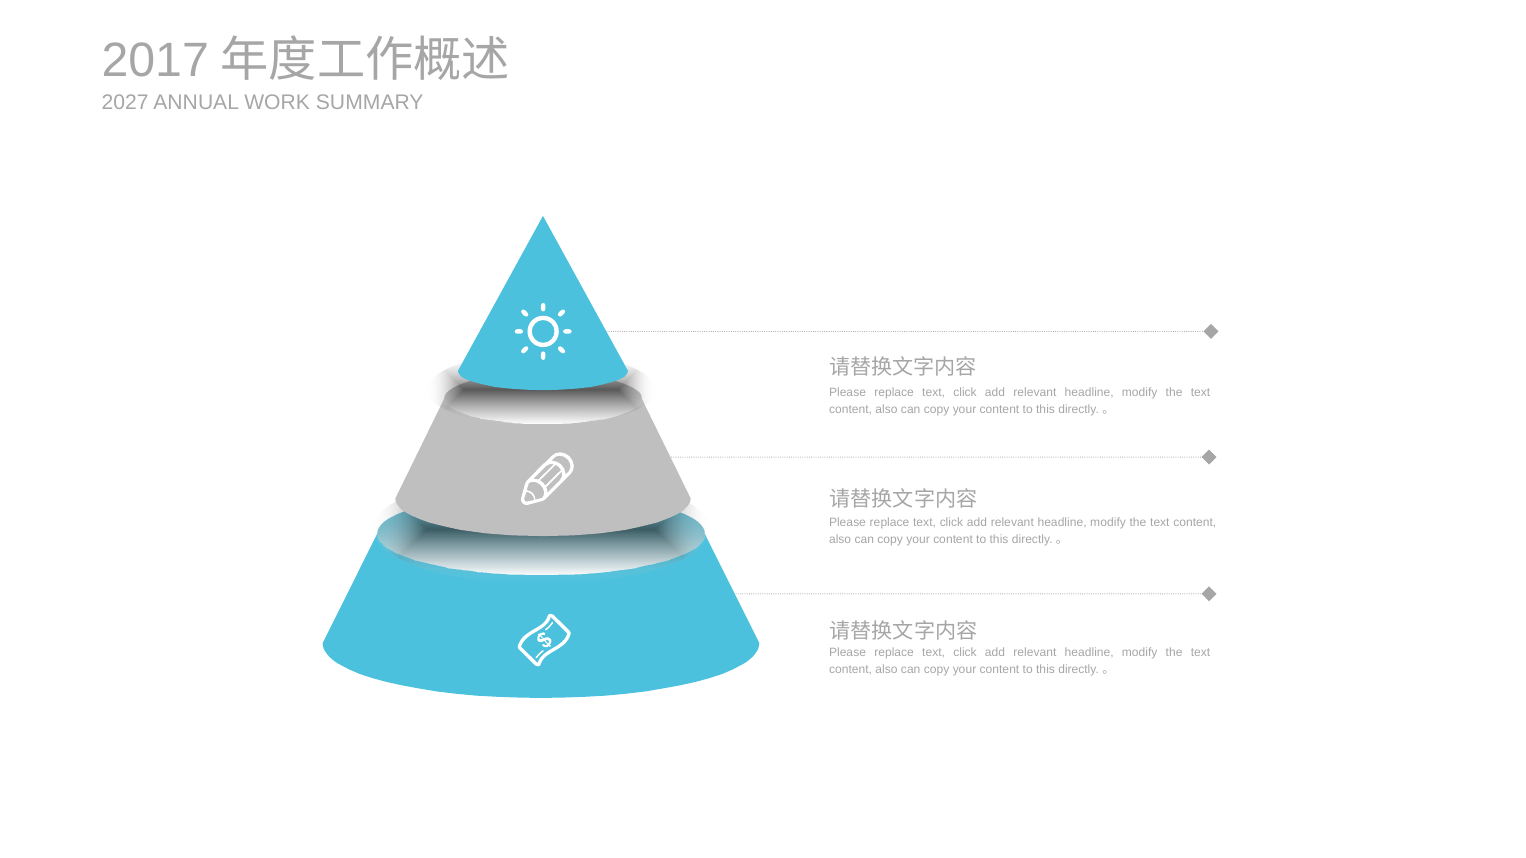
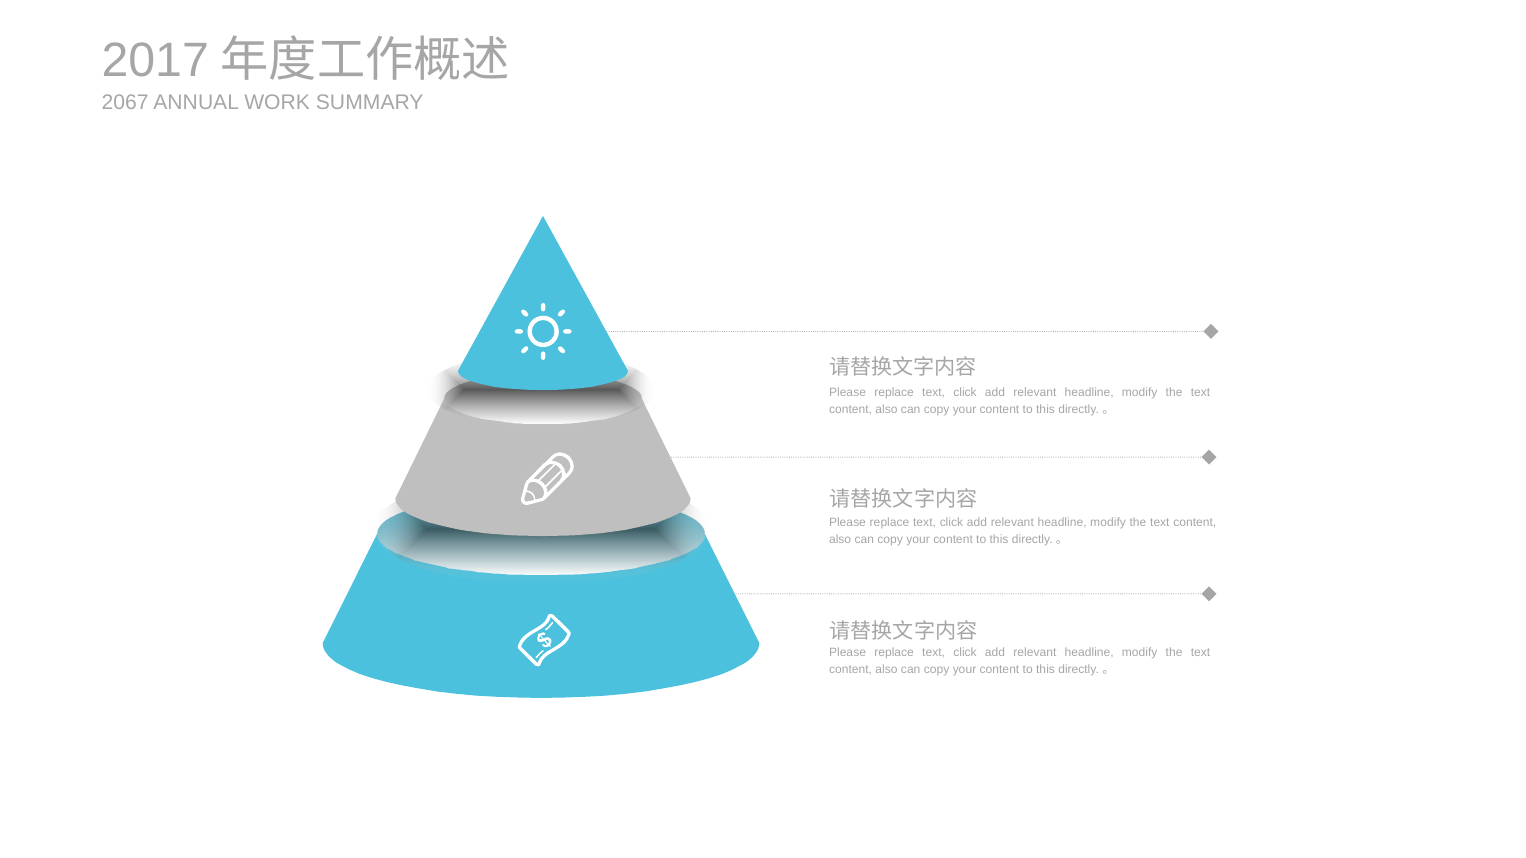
2027: 2027 -> 2067 (125, 102)
